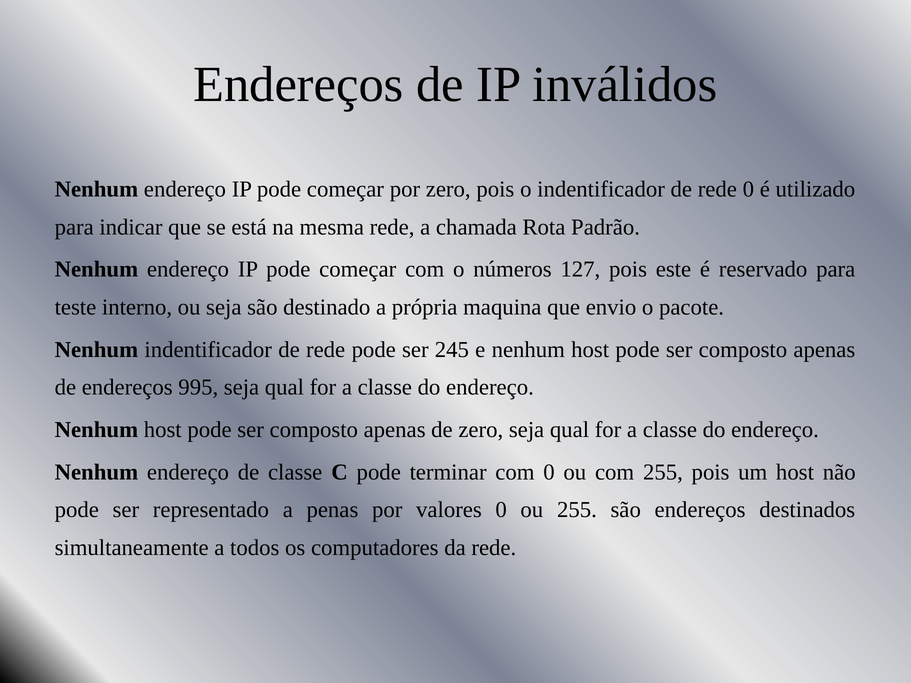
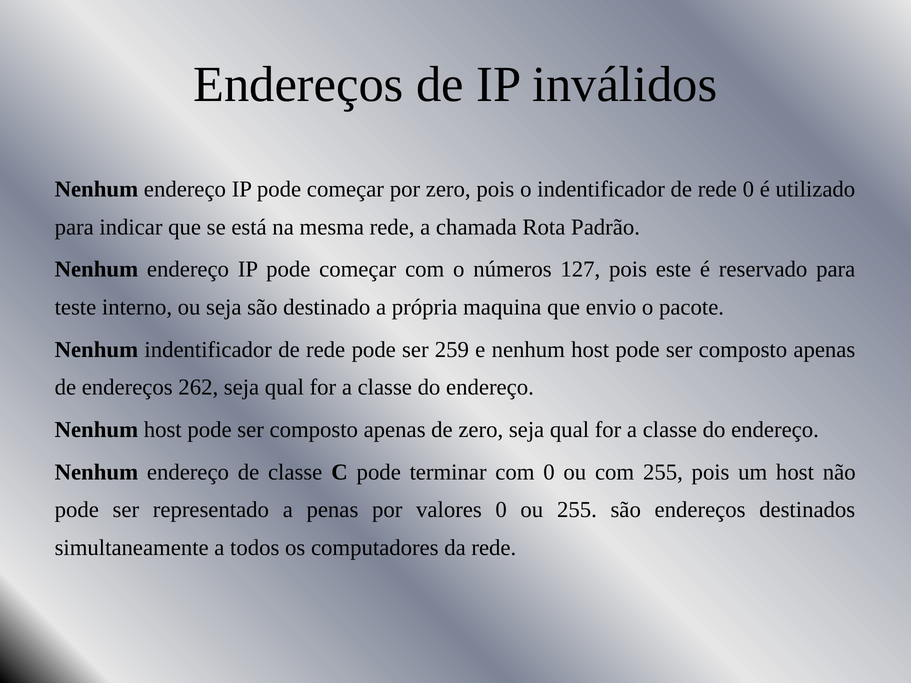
245: 245 -> 259 (452, 350)
995: 995 -> 262 (198, 388)
